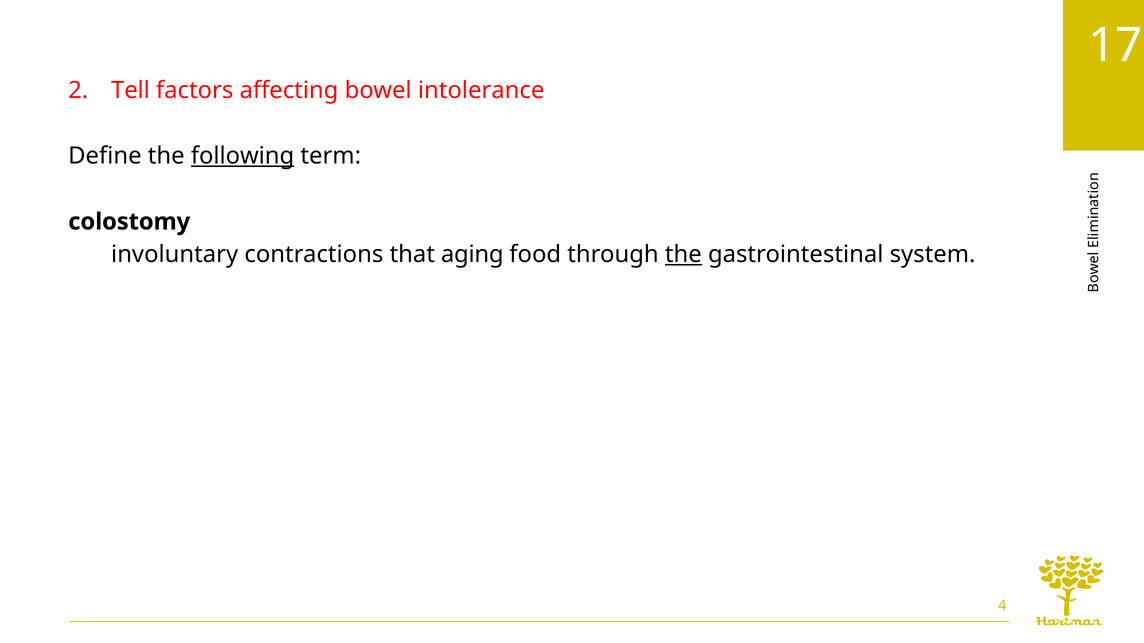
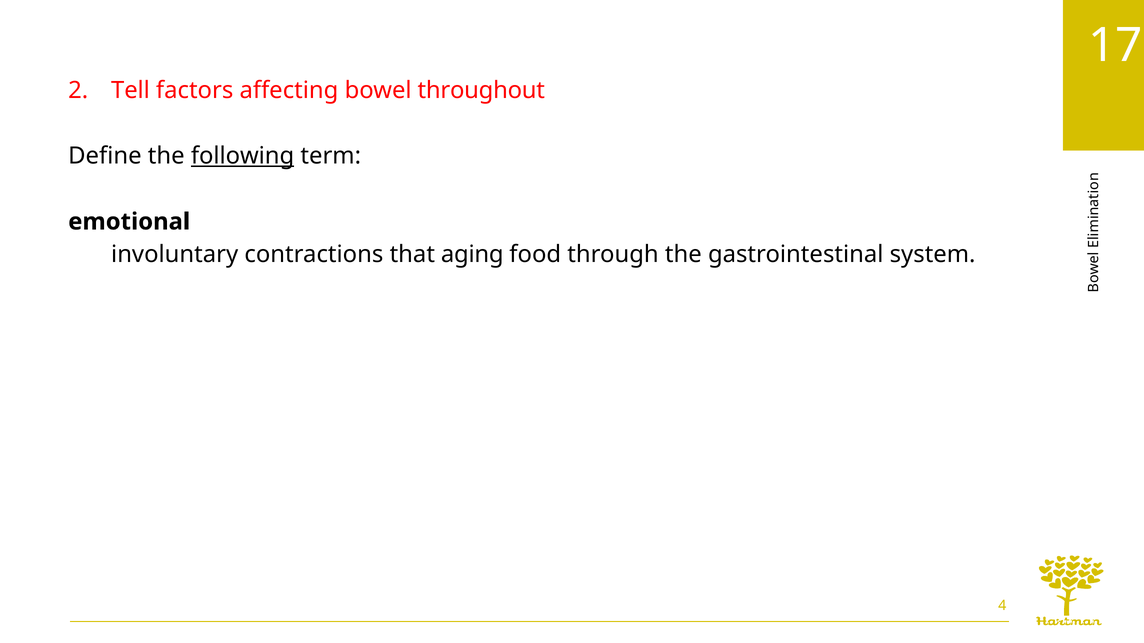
intolerance: intolerance -> throughout (481, 90)
colostomy: colostomy -> emotional (129, 222)
the underline: present -> none (683, 255)
